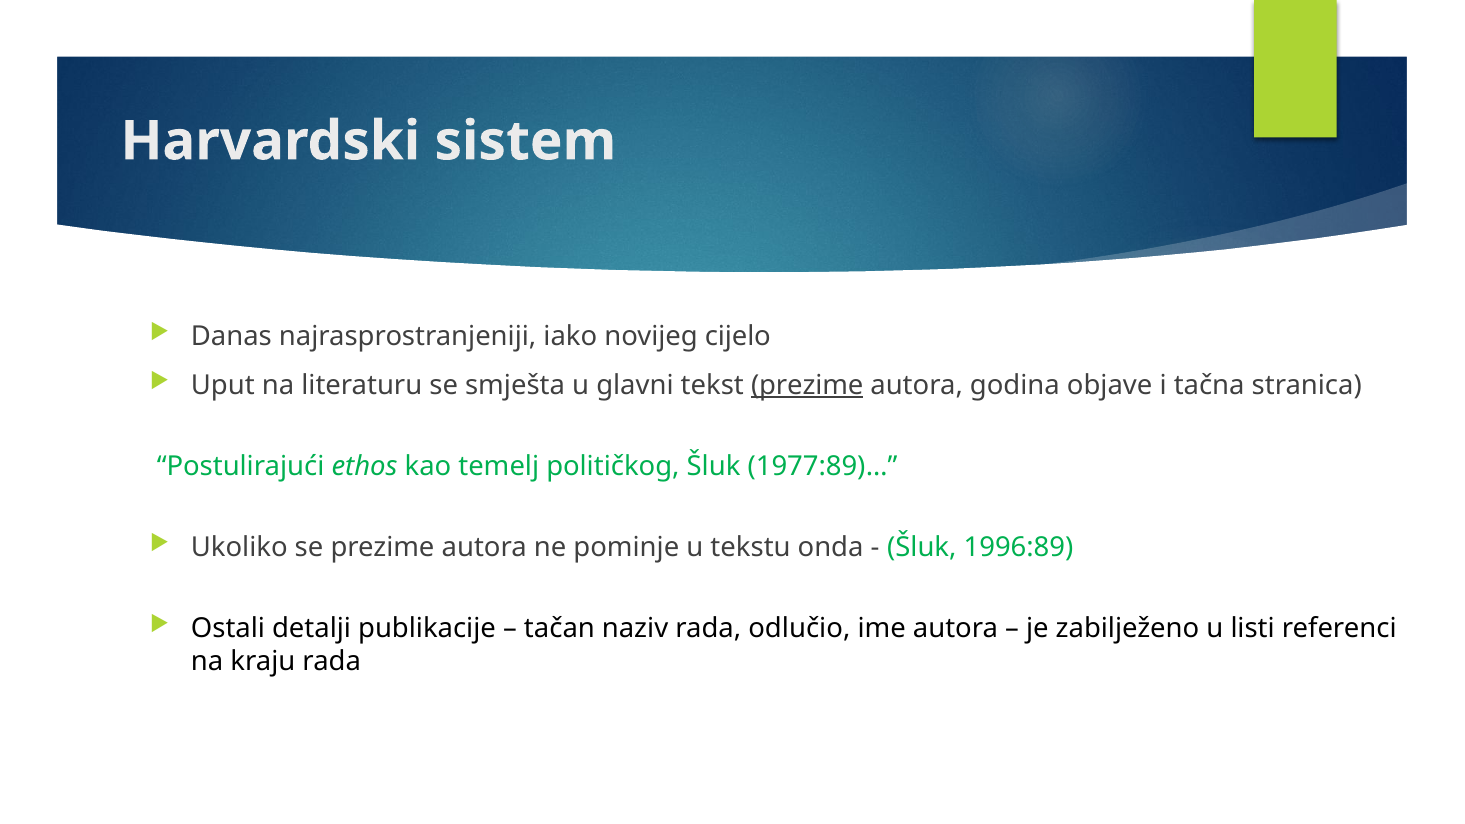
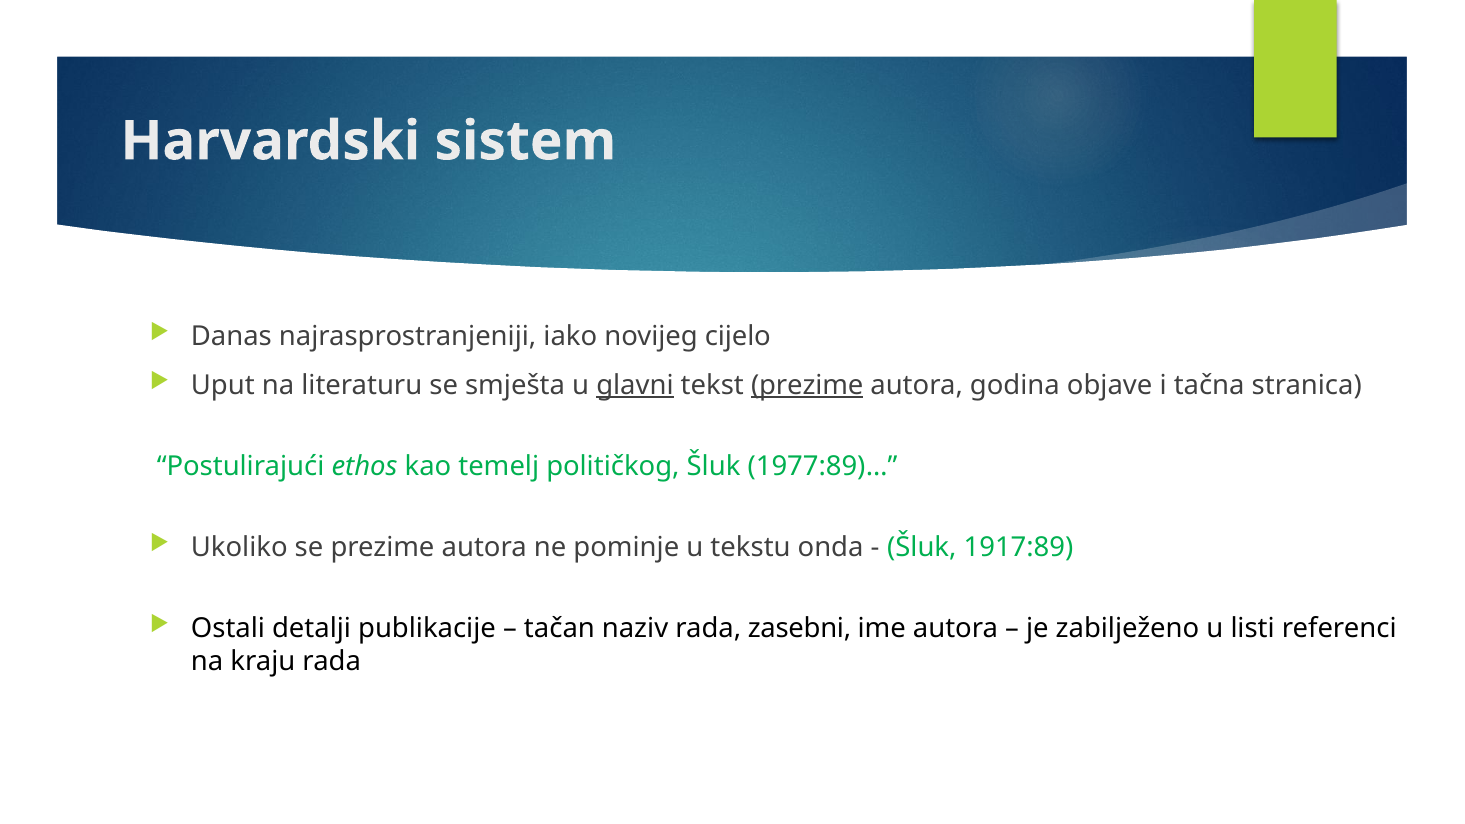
glavni underline: none -> present (635, 385)
1996:89: 1996:89 -> 1917:89 (1019, 547)
odlučio: odlučio -> zasebni (799, 629)
